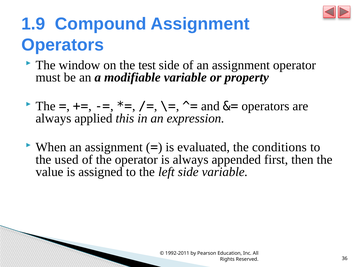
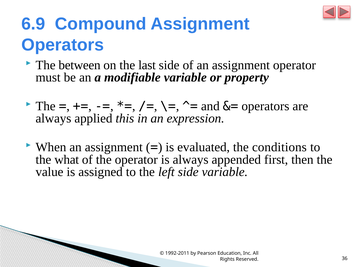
1.9: 1.9 -> 6.9 (33, 24)
window: window -> between (80, 65)
test: test -> last (147, 65)
used: used -> what (67, 160)
